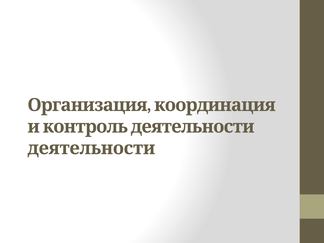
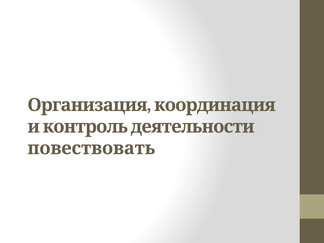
деятельности: деятельности -> повествовать (91, 148)
